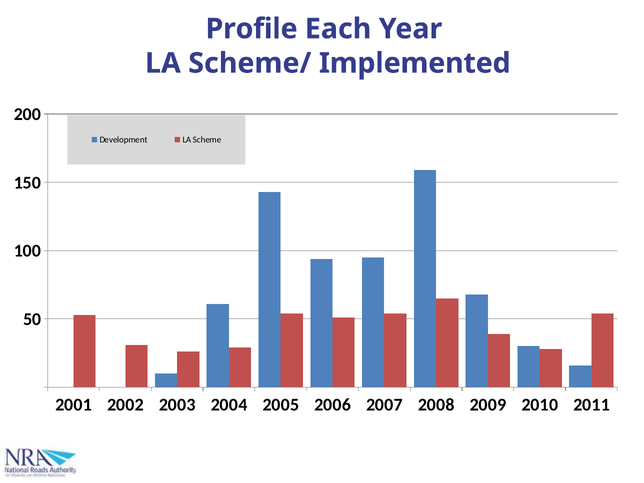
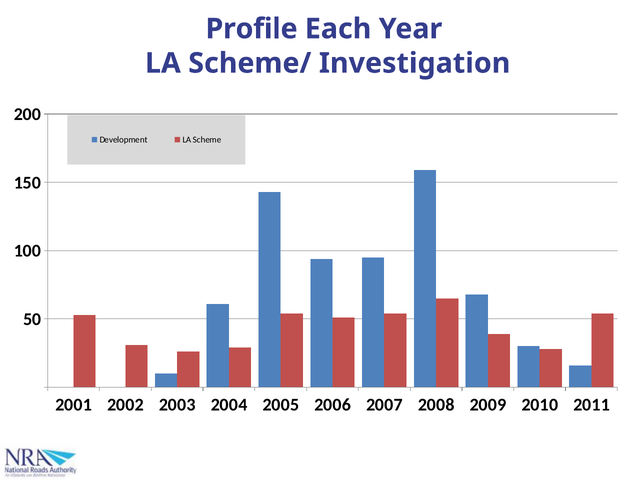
Implemented: Implemented -> Investigation (415, 63)
